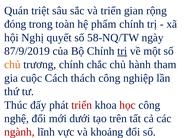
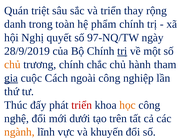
gian: gian -> thay (134, 11)
đóng: đóng -> danh (15, 24)
58-NQ/TW: 58-NQ/TW -> 97-NQ/TW (113, 38)
87/9/2019: 87/9/2019 -> 28/9/2019 (27, 51)
gia underline: none -> present (11, 78)
thách: thách -> ngoài (83, 78)
học colour: red -> orange (128, 105)
ngành colour: red -> orange (19, 132)
khoảng: khoảng -> khuyến (107, 132)
